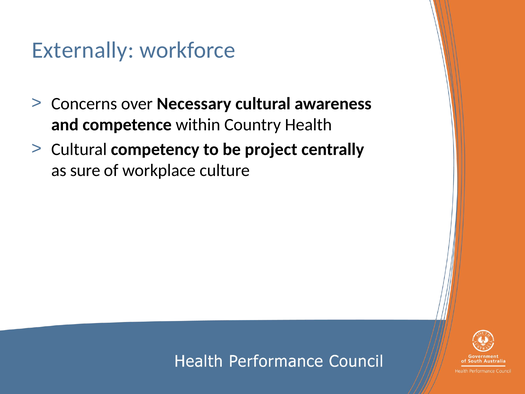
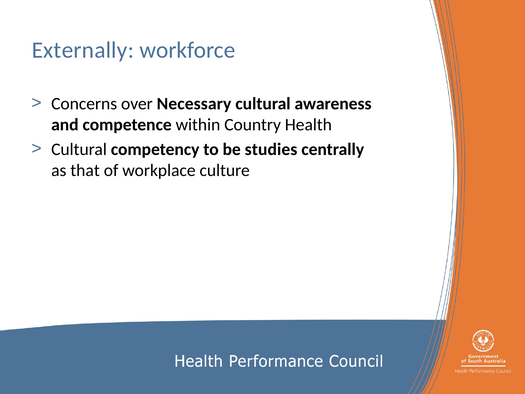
project: project -> studies (271, 149)
sure: sure -> that (85, 170)
